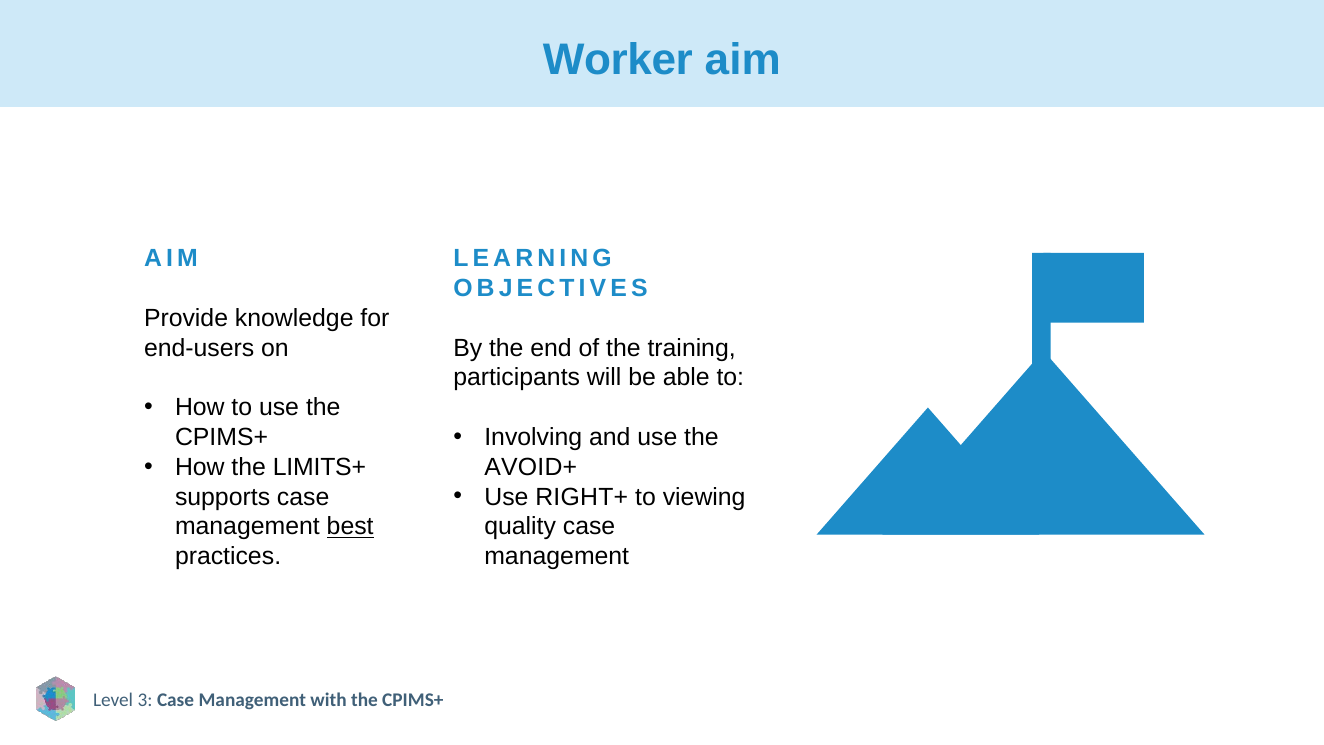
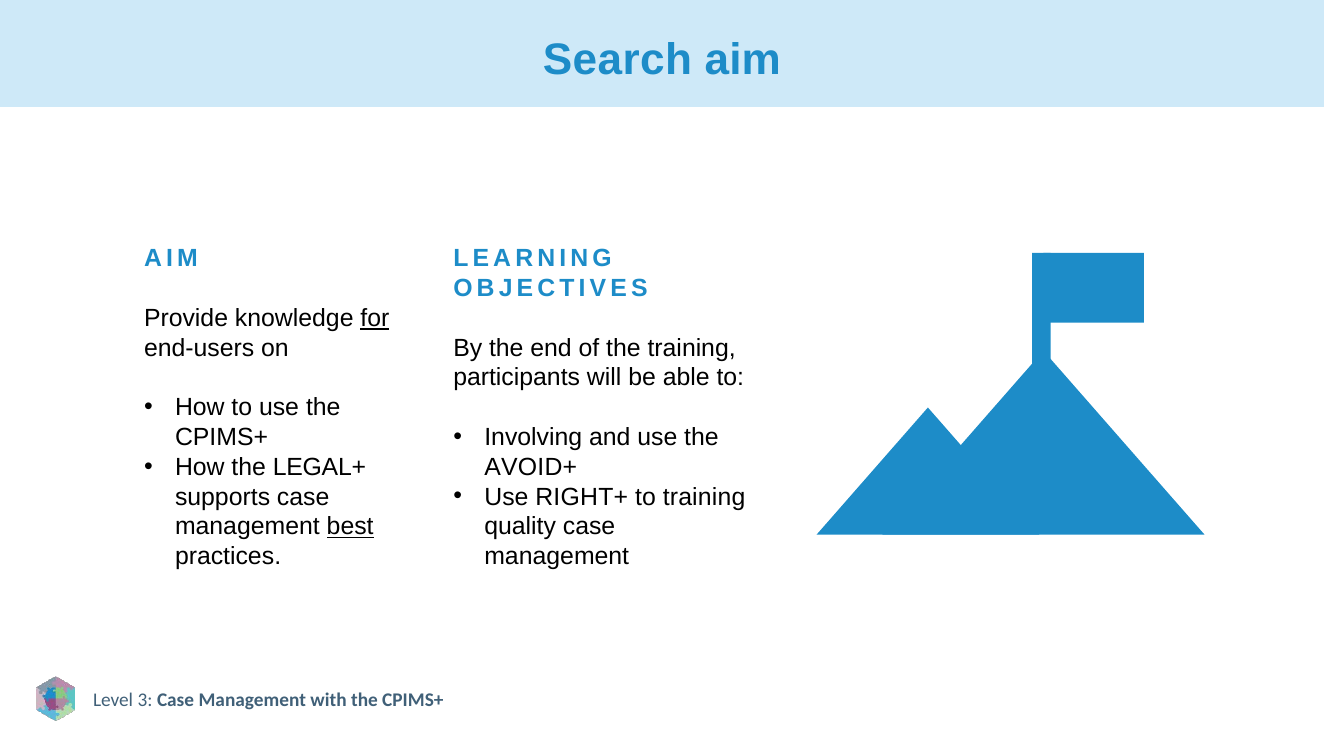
Worker: Worker -> Search (618, 60)
for underline: none -> present (375, 318)
LIMITS+: LIMITS+ -> LEGAL+ (319, 467)
to viewing: viewing -> training (704, 497)
